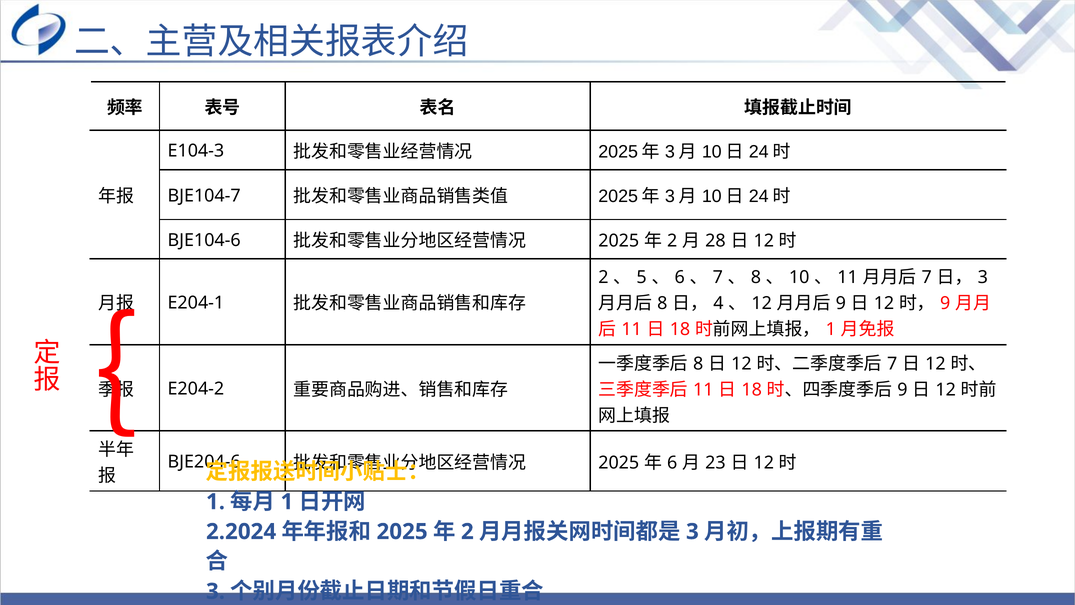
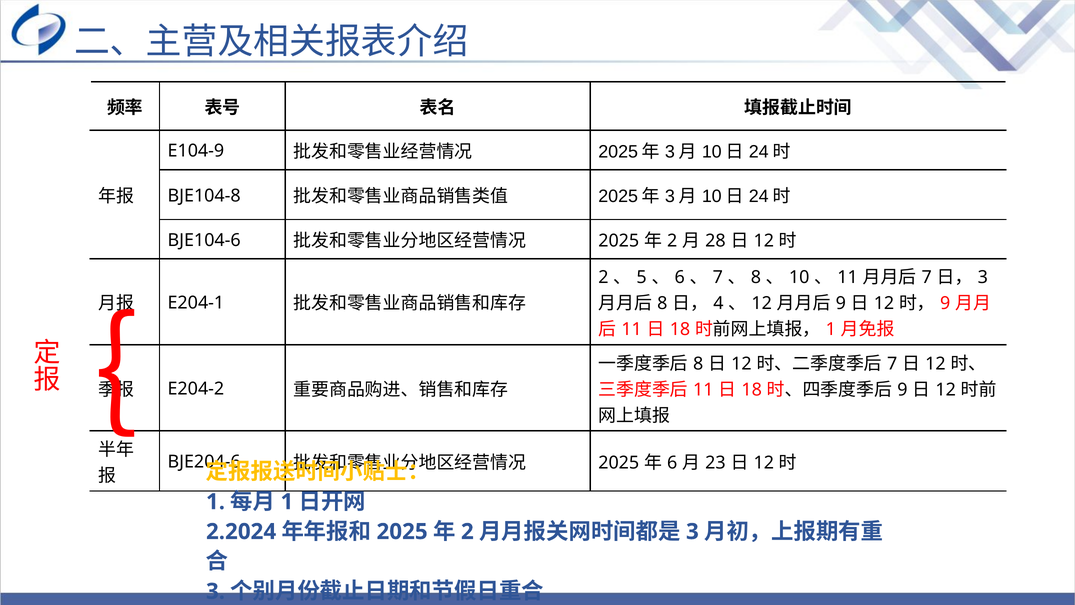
E104-3: E104-3 -> E104-9 (196, 151)
BJE104-7: BJE104-7 -> BJE104-8 (204, 196)
